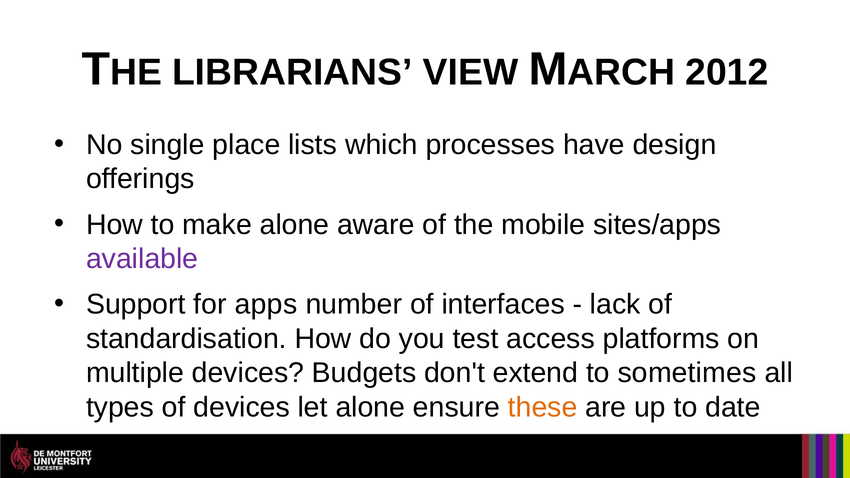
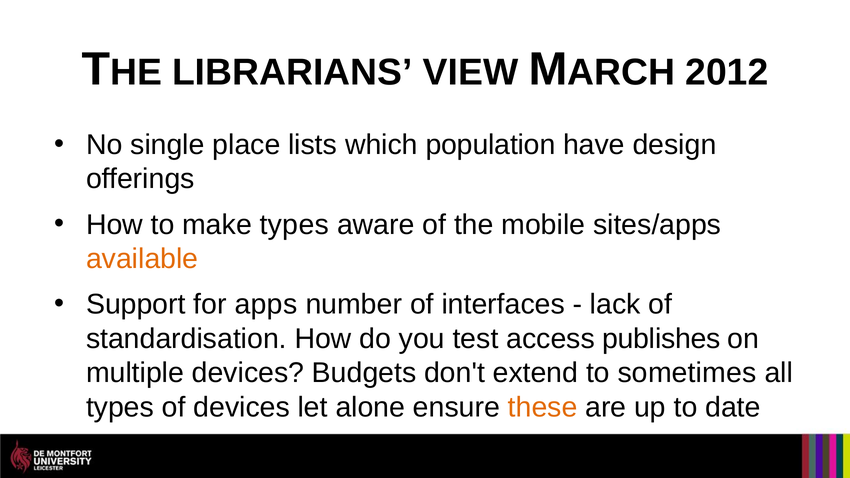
processes: processes -> population (490, 145)
make alone: alone -> types (294, 224)
available colour: purple -> orange (142, 259)
platforms: platforms -> publishes (661, 338)
